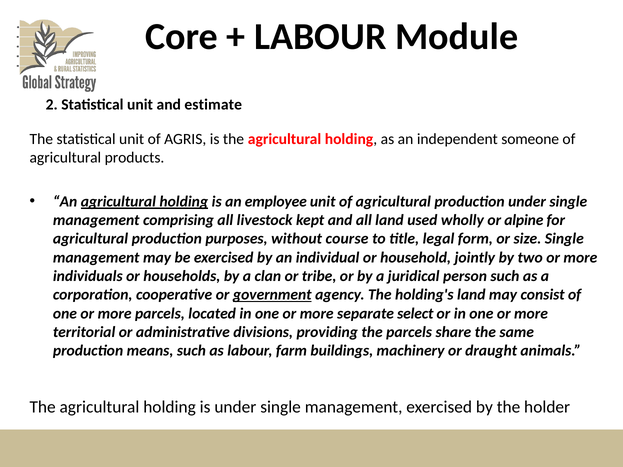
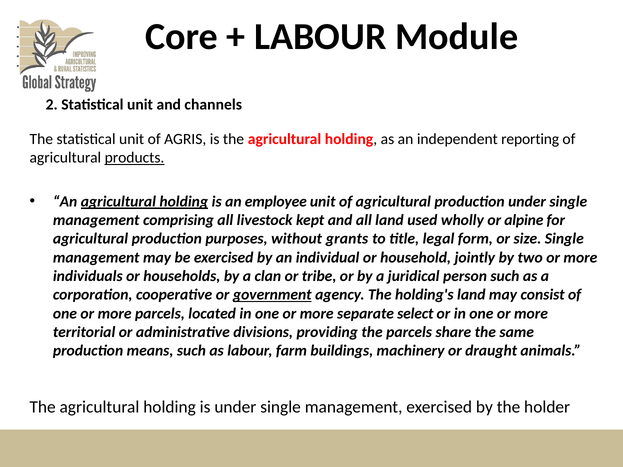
estimate: estimate -> channels (213, 105)
someone: someone -> reporting (530, 139)
products underline: none -> present (135, 158)
course: course -> grants (347, 239)
